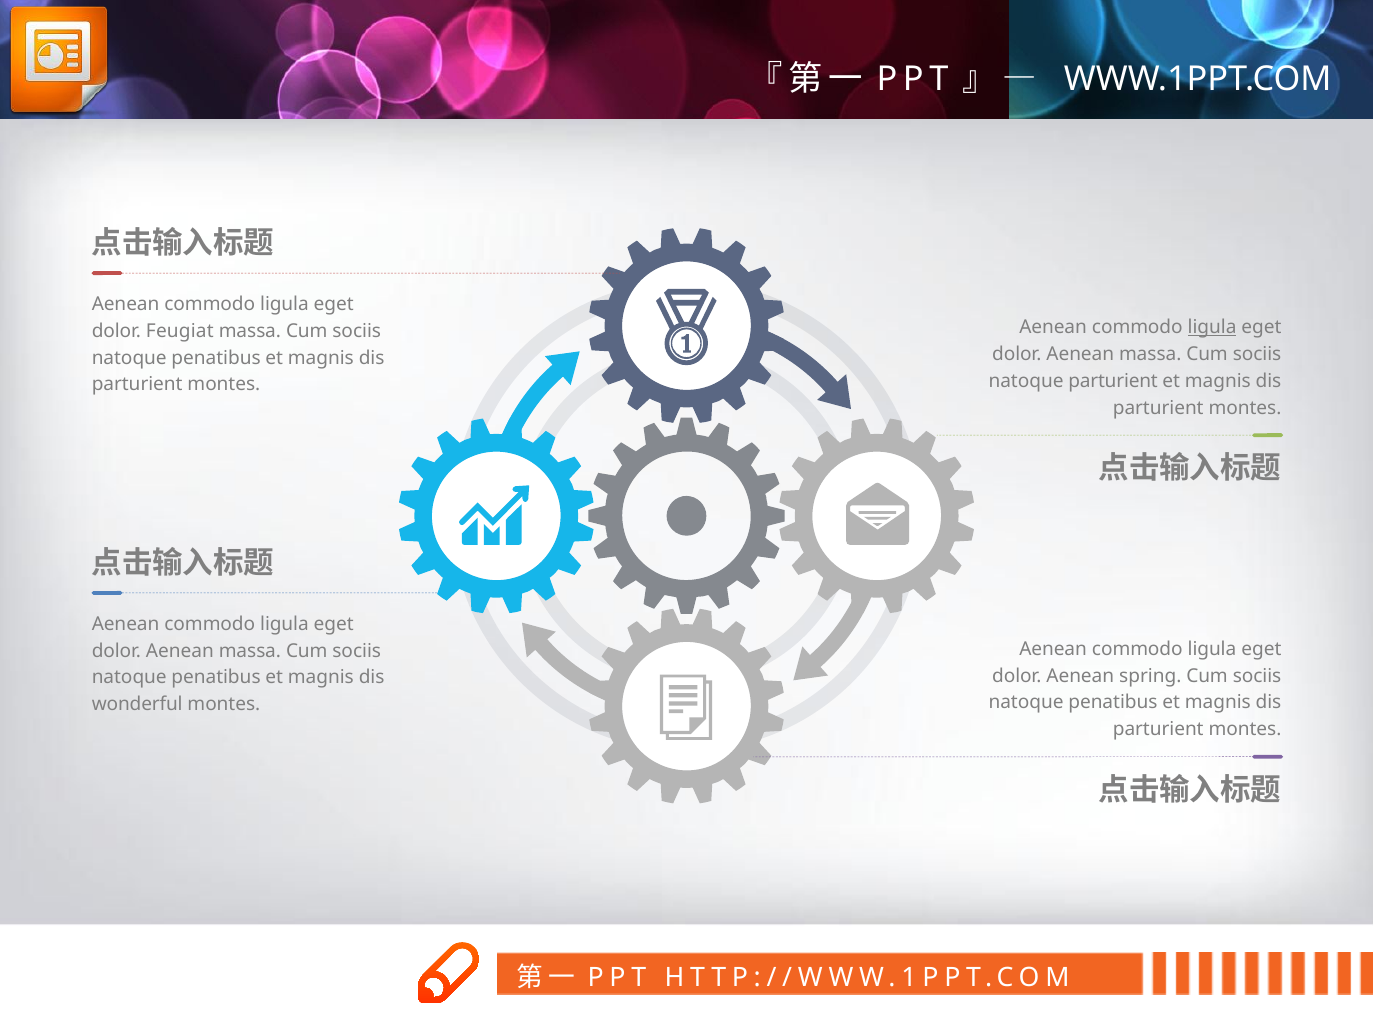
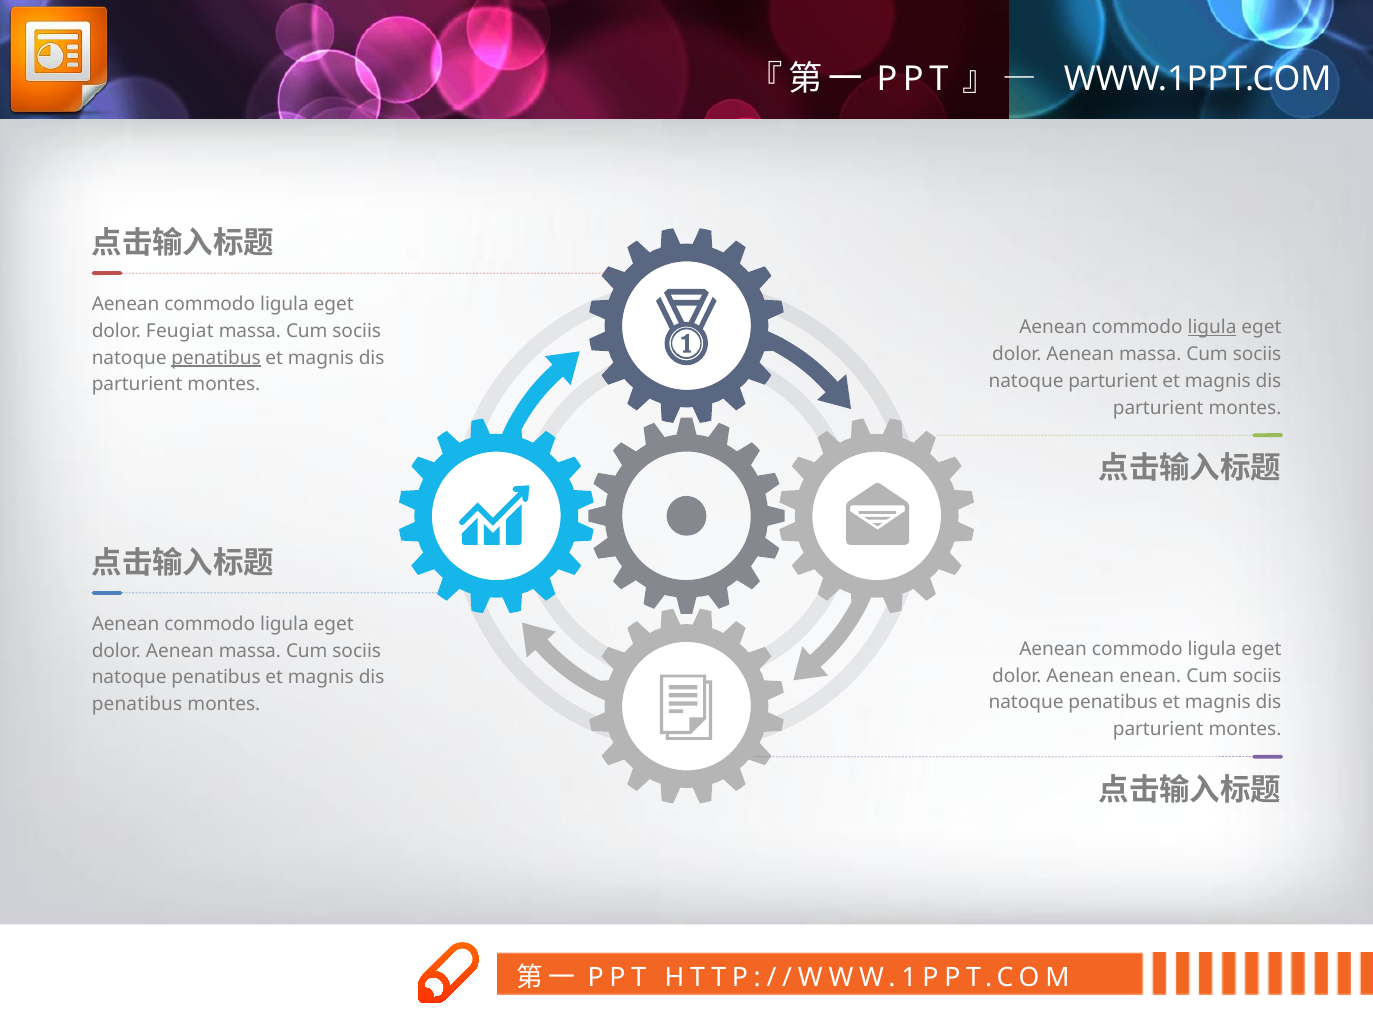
penatibus underline: none -> present (216, 358)
spring: spring -> enean (1150, 676)
wonderful: wonderful -> penatibus (137, 704)
